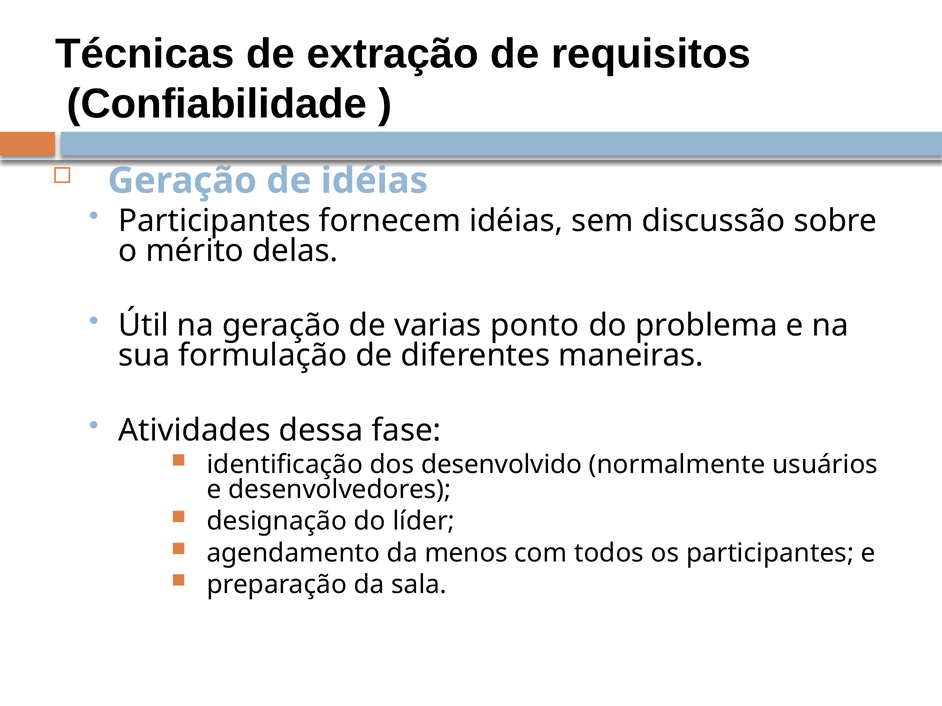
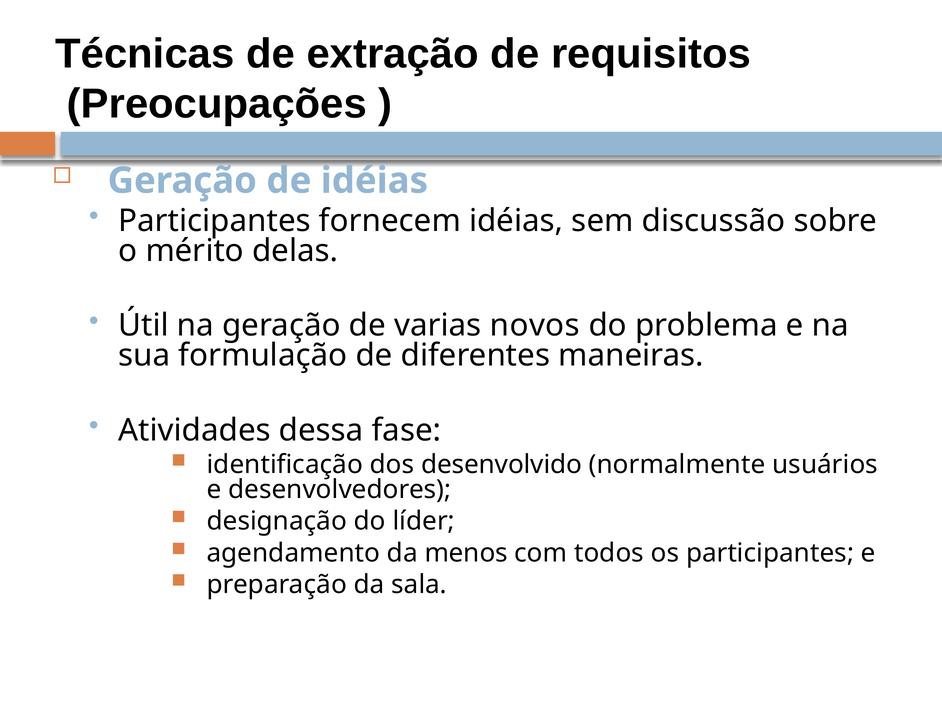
Confiabilidade: Confiabilidade -> Preocupações (217, 104)
ponto: ponto -> novos (535, 326)
